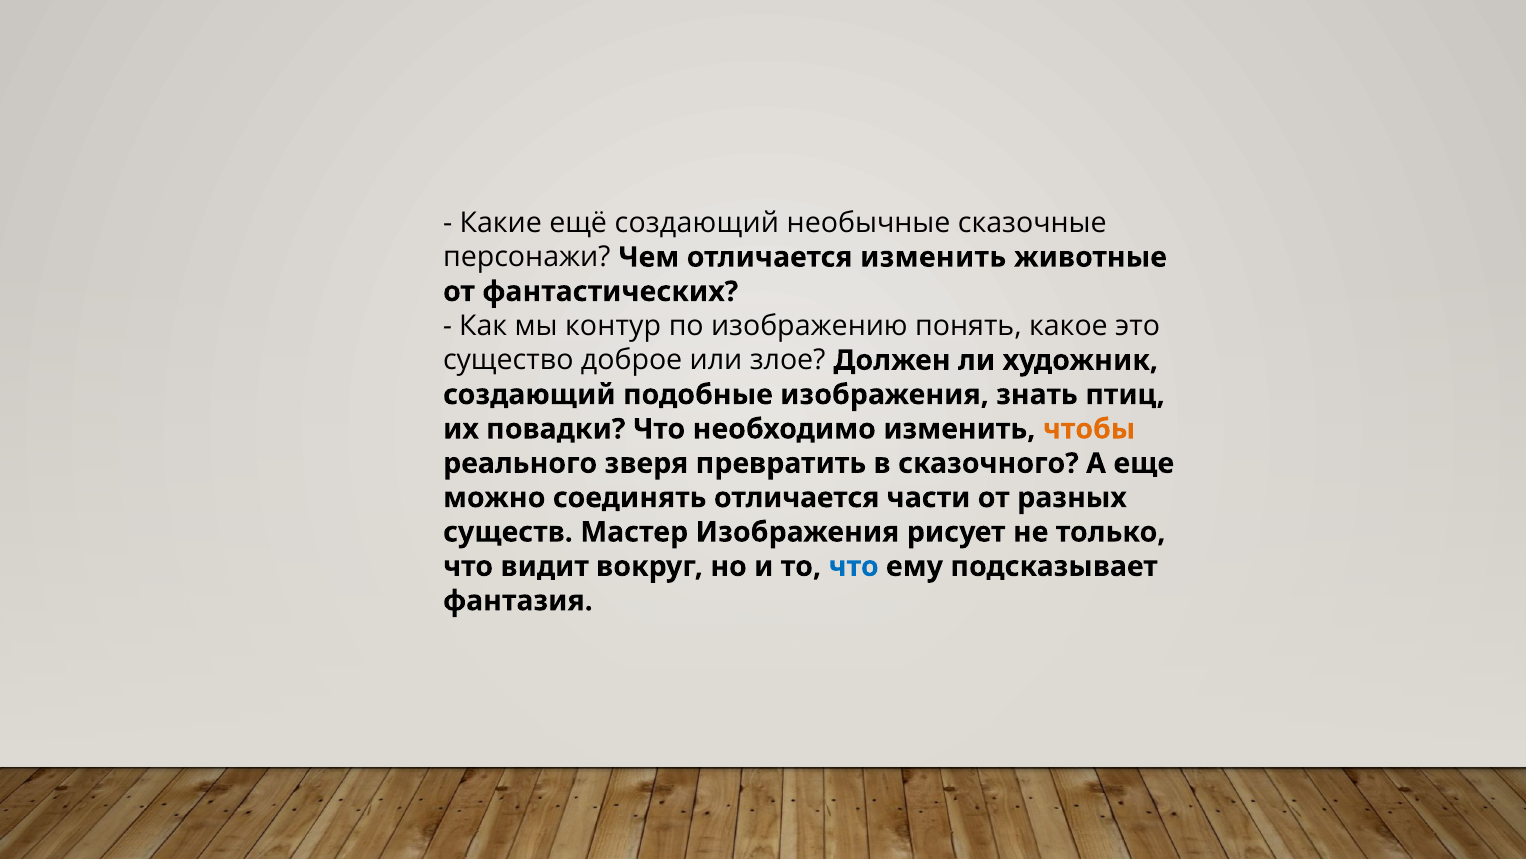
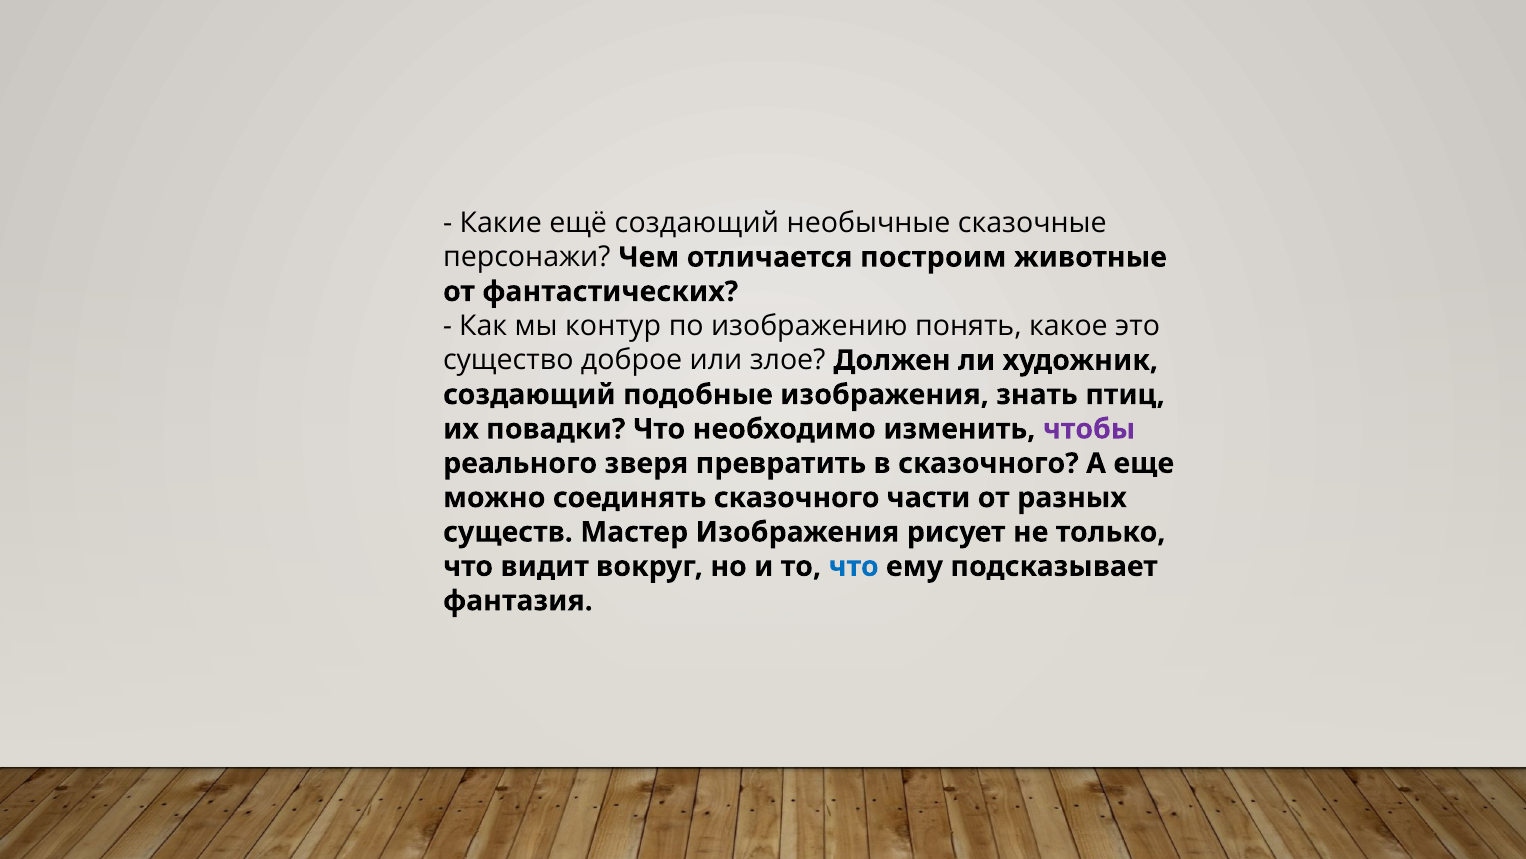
отличается изменить: изменить -> построим (933, 257)
чтобы colour: orange -> purple (1089, 429)
соединять отличается: отличается -> сказочного (797, 497)
